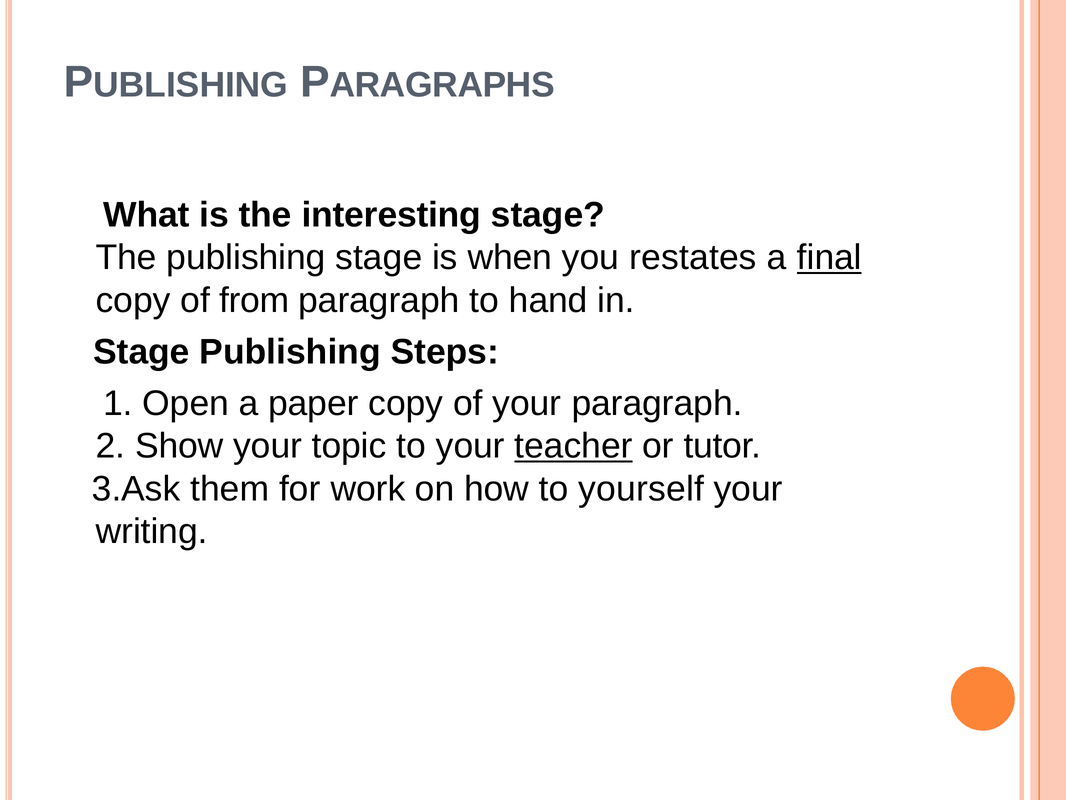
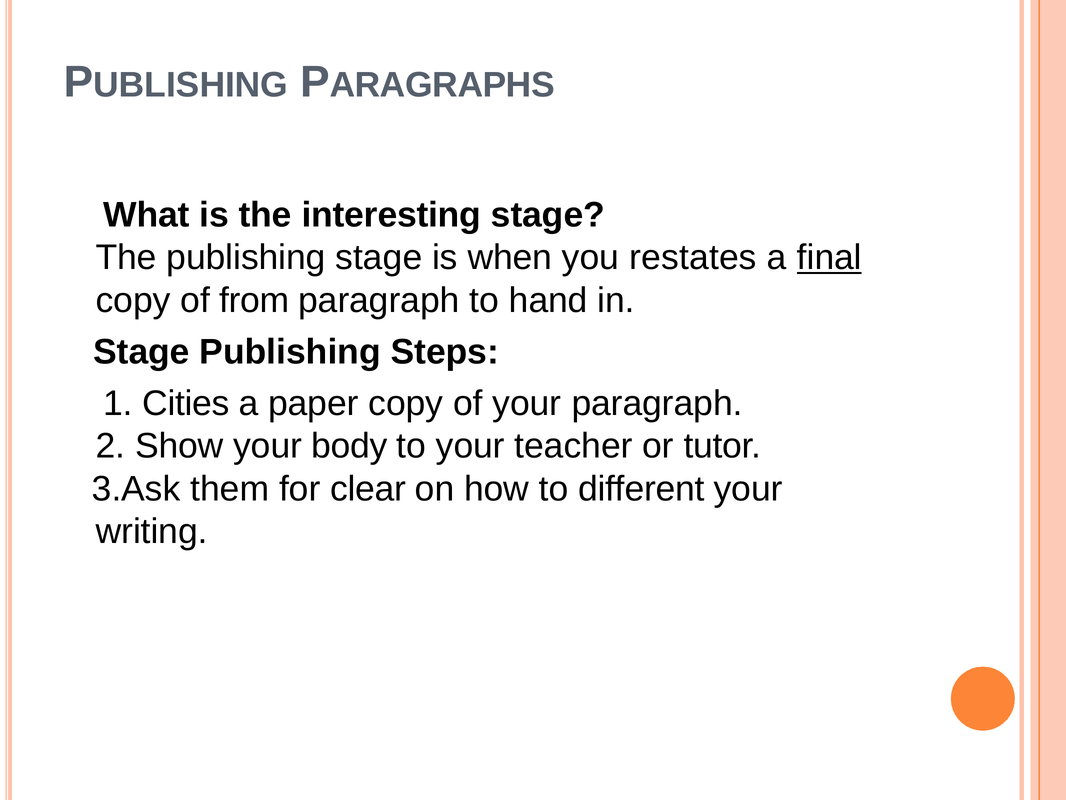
Open: Open -> Cities (186, 403)
topic: topic -> body (349, 446)
teacher underline: present -> none (573, 446)
work: work -> clear (368, 489)
yourself: yourself -> different (641, 489)
